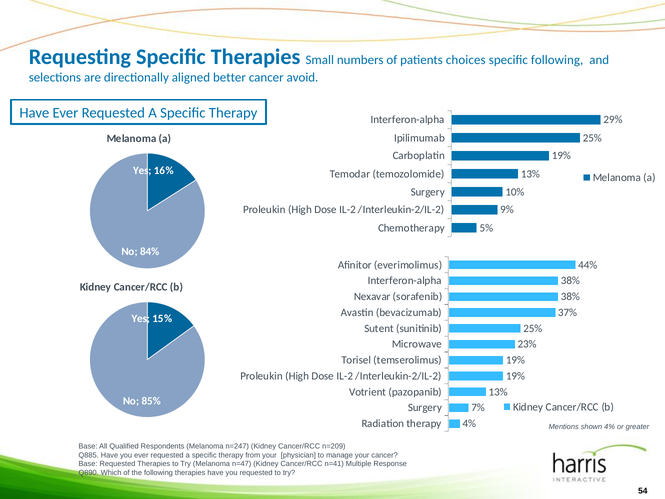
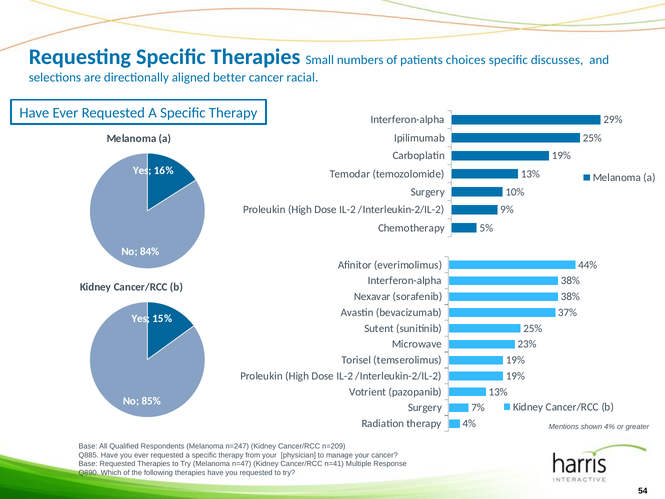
specific following: following -> discusses (557, 60)
avoid: avoid -> racial (302, 77)
